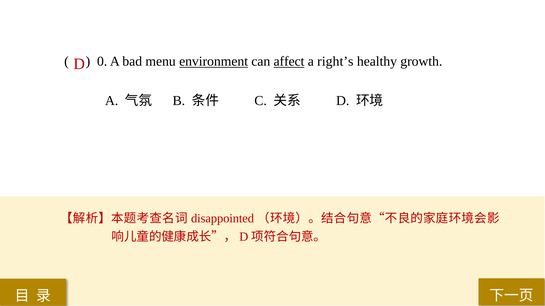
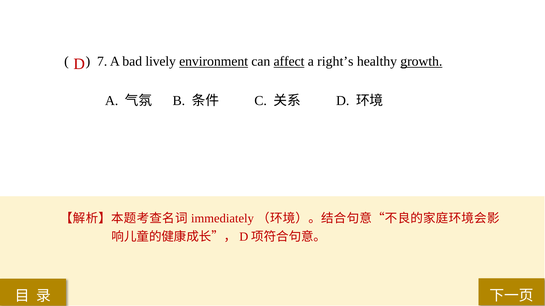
0: 0 -> 7 (102, 62)
menu: menu -> lively (161, 62)
growth underline: none -> present (421, 62)
disappointed: disappointed -> immediately (222, 219)
